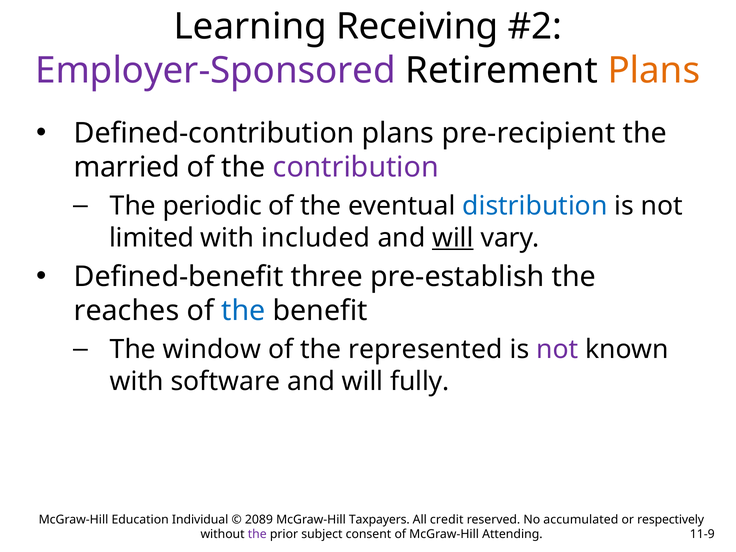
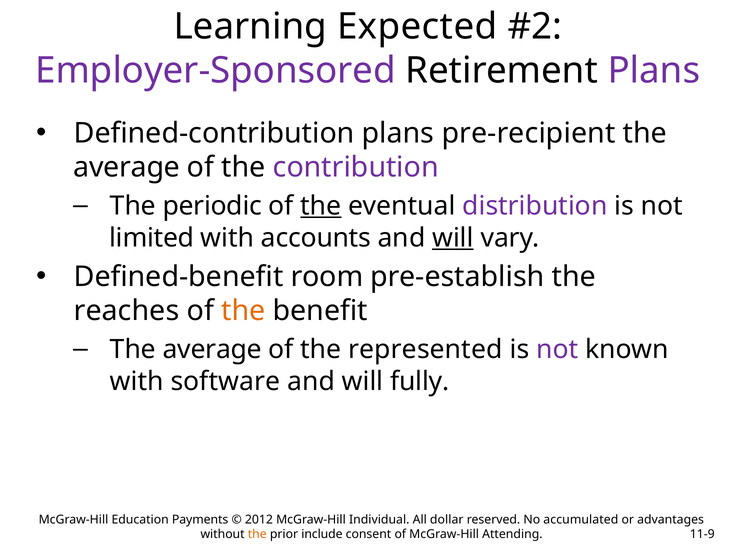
Receiving: Receiving -> Expected (417, 26)
Plans colour: orange -> purple (654, 71)
married: married -> average (127, 167)
the underline: none -> present (321, 206)
distribution colour: blue -> purple (535, 206)
included: included -> accounts (316, 238)
three: three -> room (327, 277)
the colour: blue -> orange (243, 311)
window: window -> average (212, 349)
Individual: Individual -> Payments (200, 520)
2089: 2089 -> 2012 (259, 520)
Taxpayers: Taxpayers -> Individual (379, 520)
credit: credit -> dollar (447, 520)
respectively: respectively -> advantages (671, 520)
the colour: purple -> orange (257, 534)
subject: subject -> include (322, 534)
